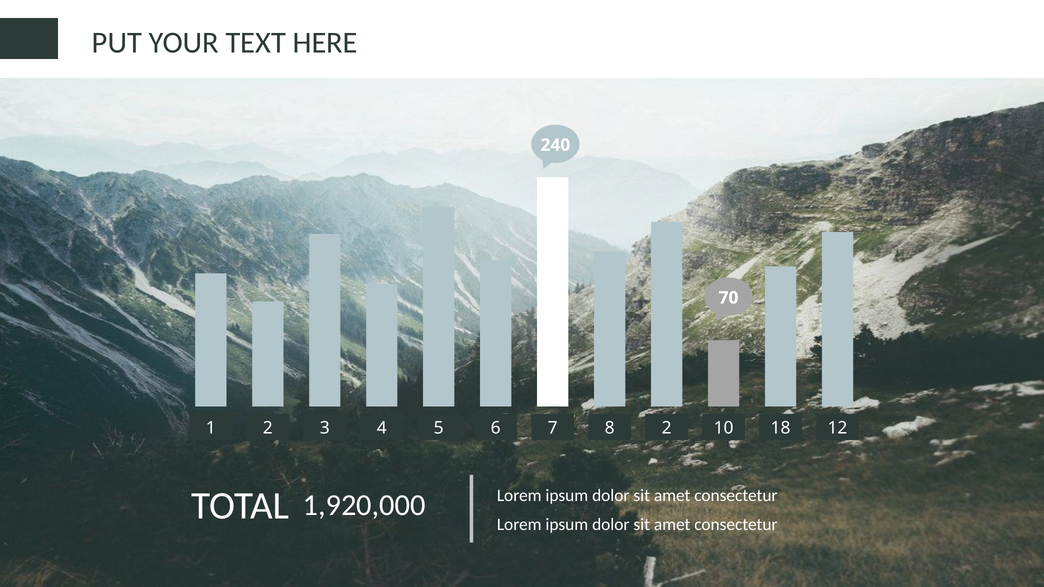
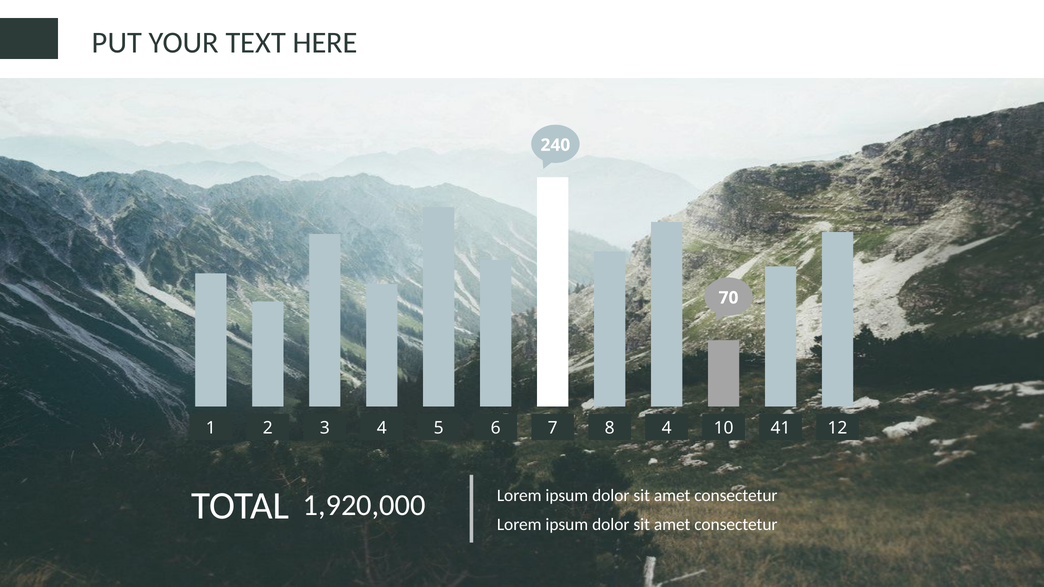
8 2: 2 -> 4 (667, 428)
18: 18 -> 41 (781, 428)
